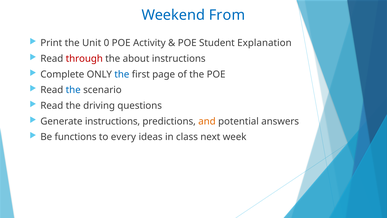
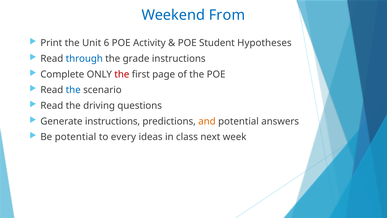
0: 0 -> 6 (106, 43)
Explanation: Explanation -> Hypotheses (264, 43)
through colour: red -> blue (84, 59)
about: about -> grade (136, 59)
the colour: blue -> red (122, 74)
Be functions: functions -> potential (75, 137)
